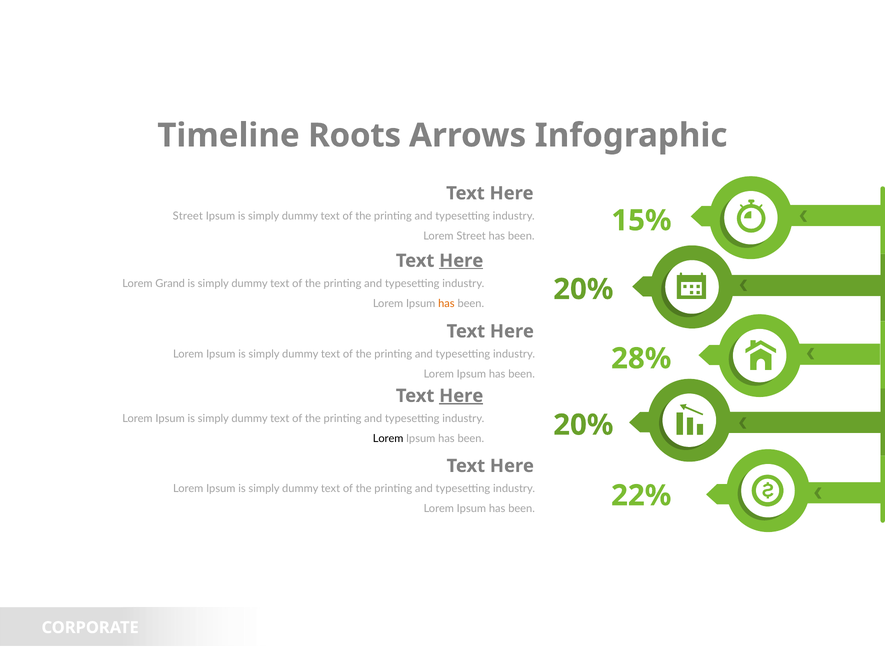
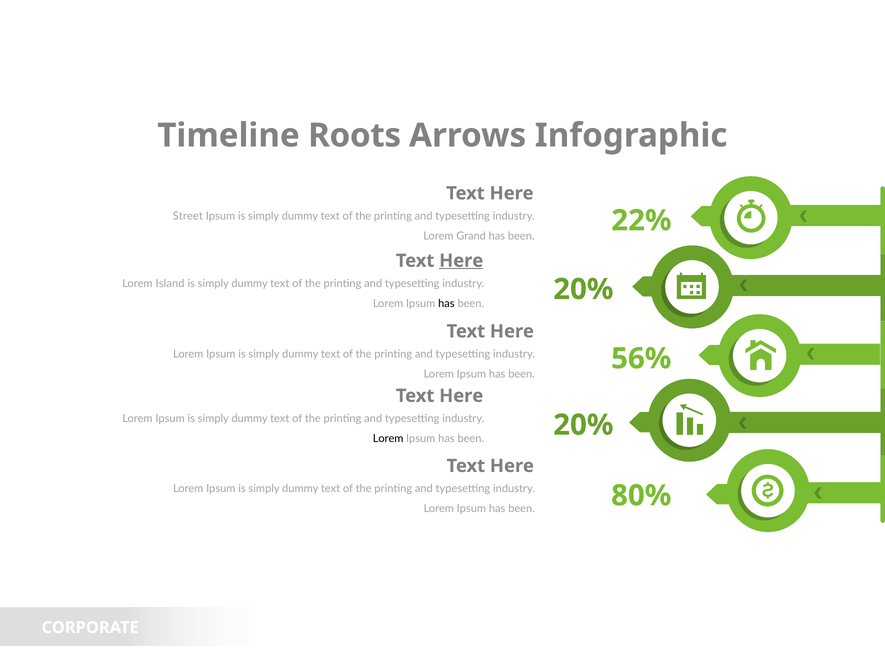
15%: 15% -> 22% (641, 220)
Lorem Street: Street -> Grand (471, 236)
Grand: Grand -> Island (170, 284)
has colour: orange -> black (446, 304)
28%: 28% -> 56% (641, 358)
Here underline: present -> none (461, 396)
22%: 22% -> 80% (641, 495)
